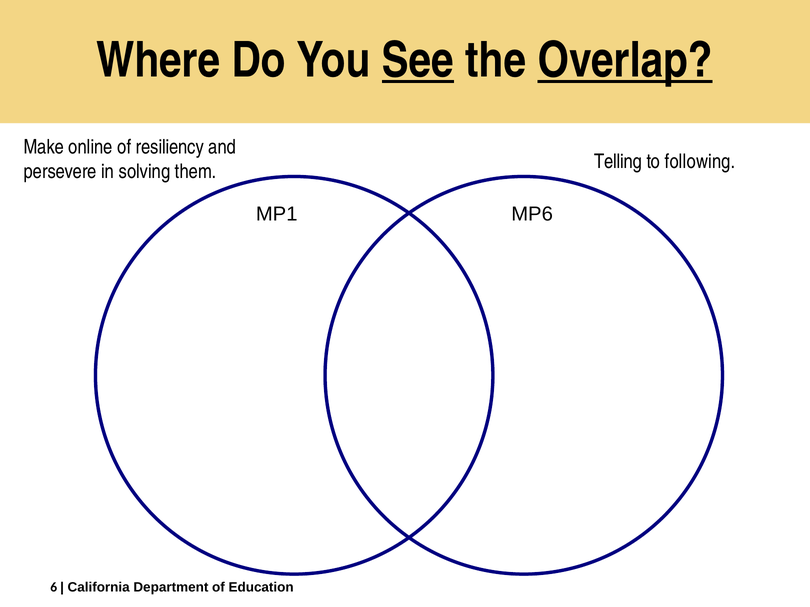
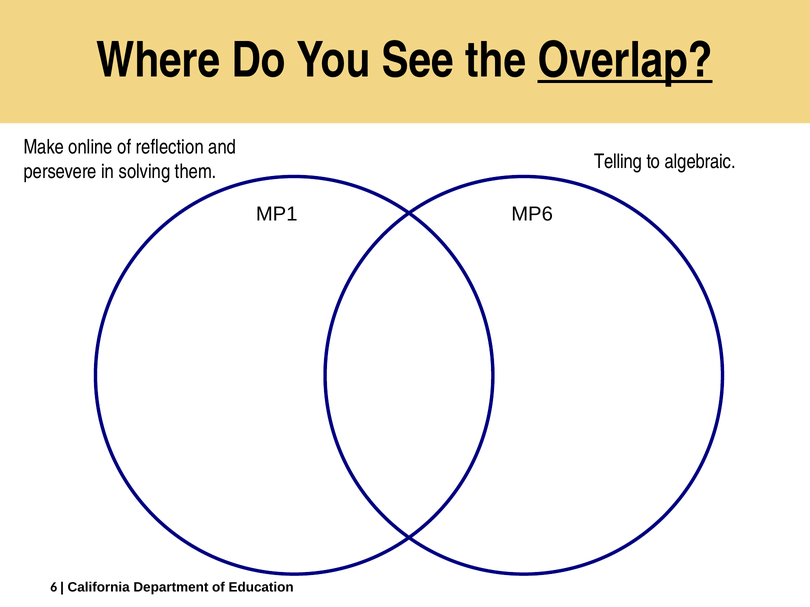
See underline: present -> none (418, 60)
resiliency: resiliency -> reflection (170, 147)
following: following -> algebraic (700, 162)
